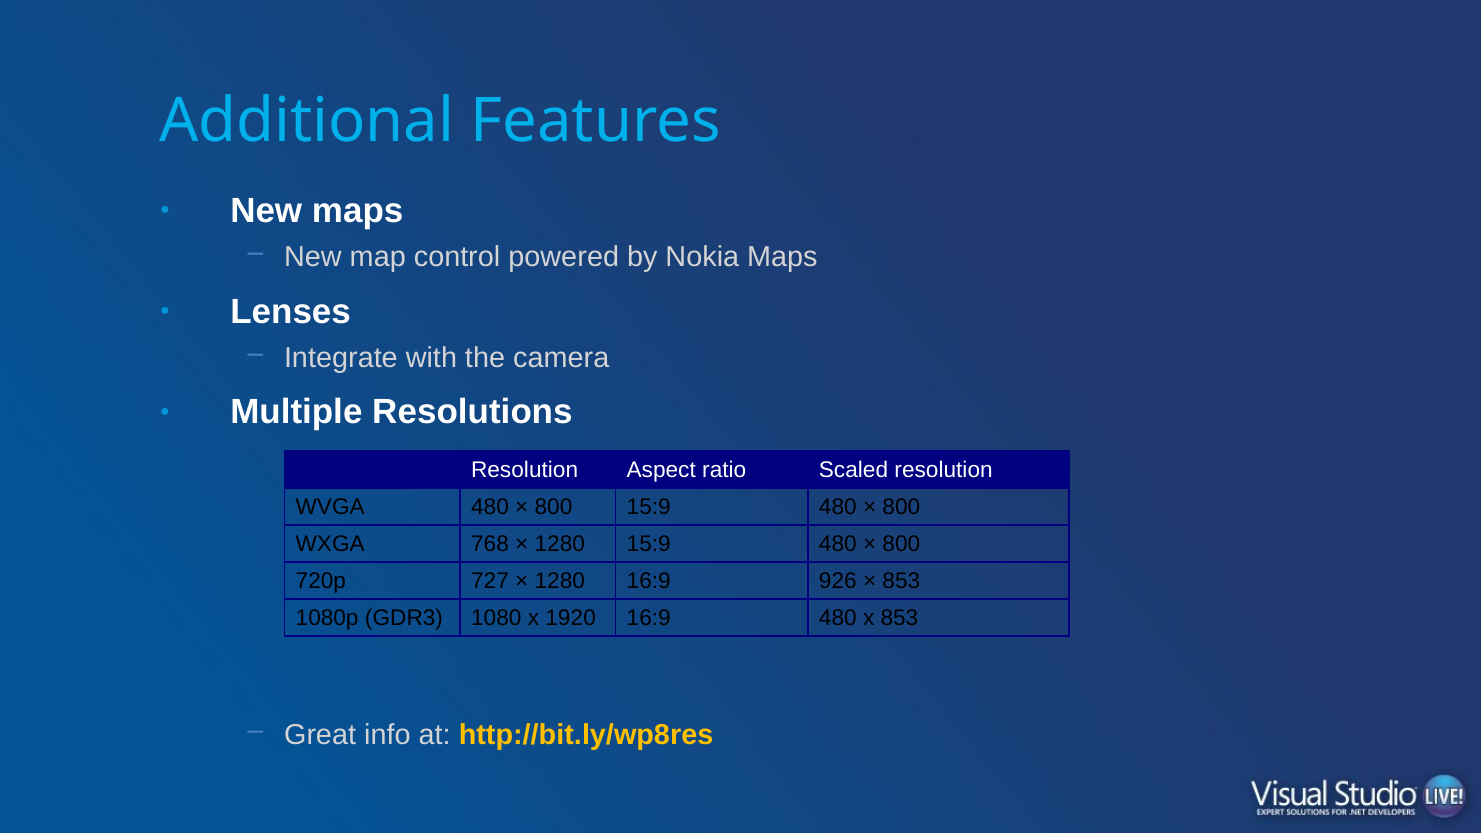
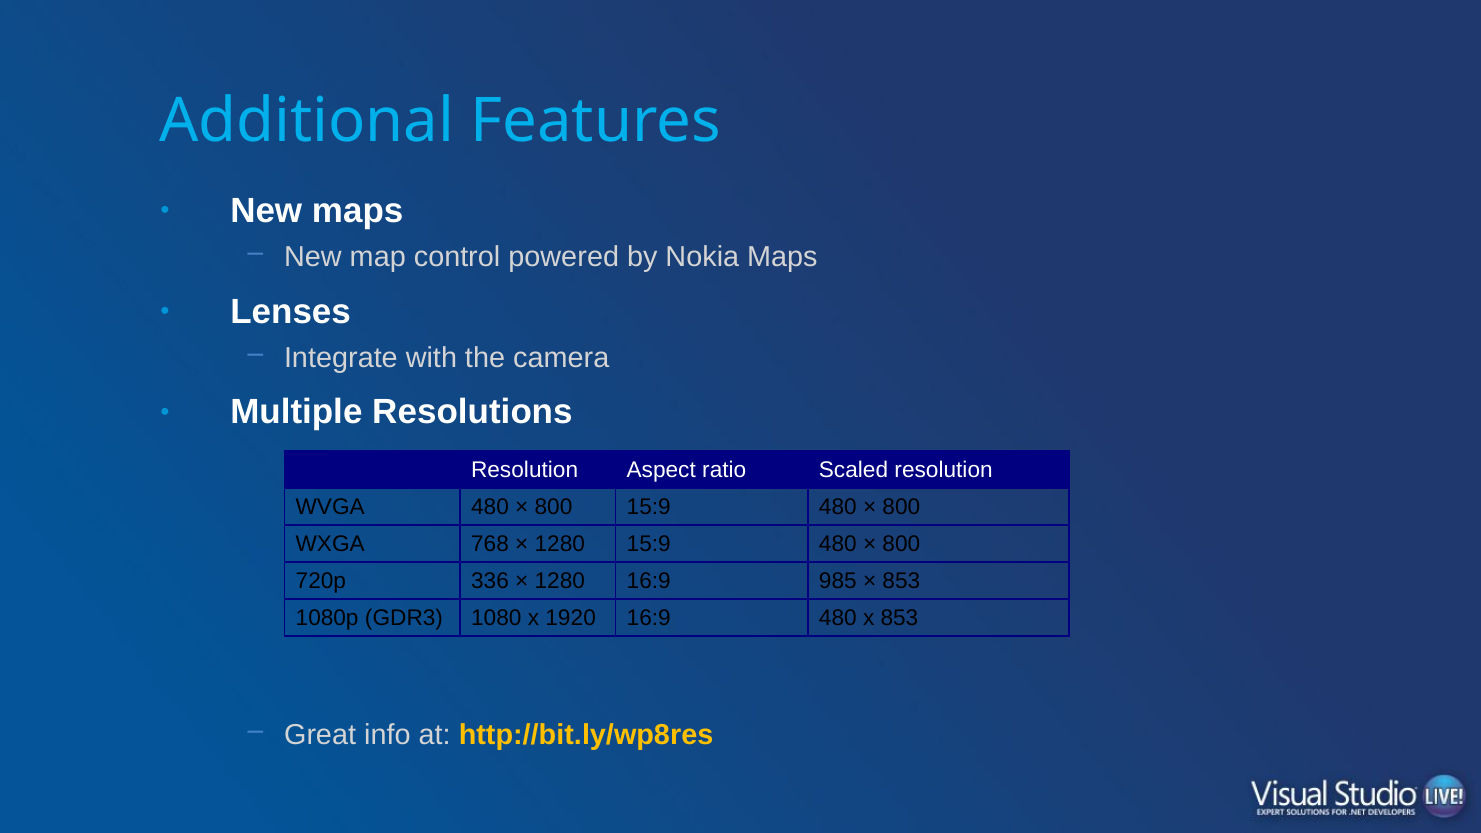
727: 727 -> 336 (490, 581)
926: 926 -> 985 (838, 581)
